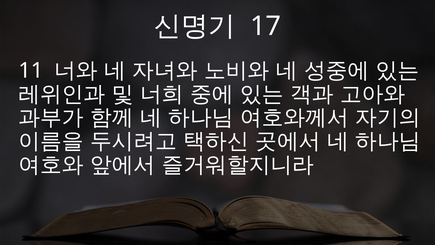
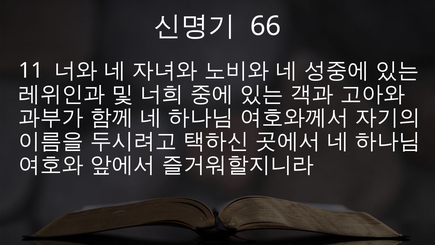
17: 17 -> 66 (266, 26)
